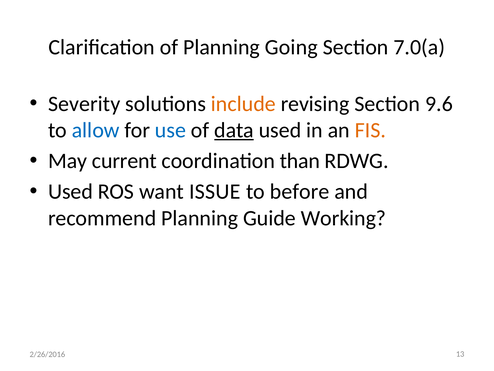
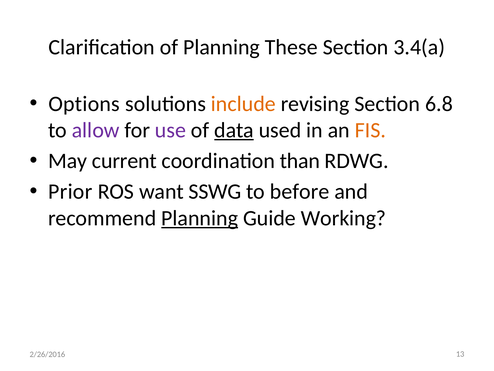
Going: Going -> These (291, 47)
7.0(a: 7.0(a -> 3.4(a (419, 47)
Severity: Severity -> Options (84, 104)
9.6: 9.6 -> 6.8 (439, 104)
allow colour: blue -> purple (96, 130)
use colour: blue -> purple (170, 130)
Used: Used -> Prior (70, 191)
ISSUE: ISSUE -> SSWG (215, 191)
Planning underline: none -> present (200, 218)
